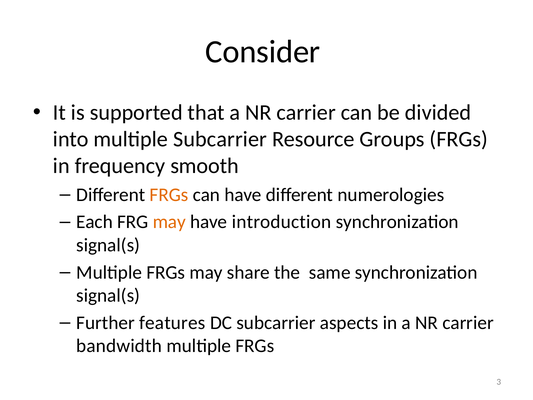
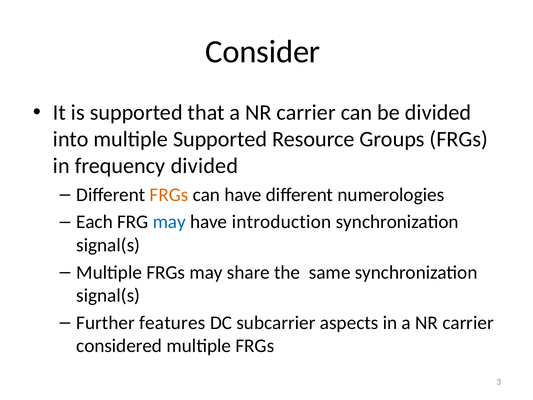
multiple Subcarrier: Subcarrier -> Supported (220, 139)
frequency smooth: smooth -> divided (204, 166)
may colour: orange -> blue (169, 222)
bandwidth: bandwidth -> considered (119, 346)
